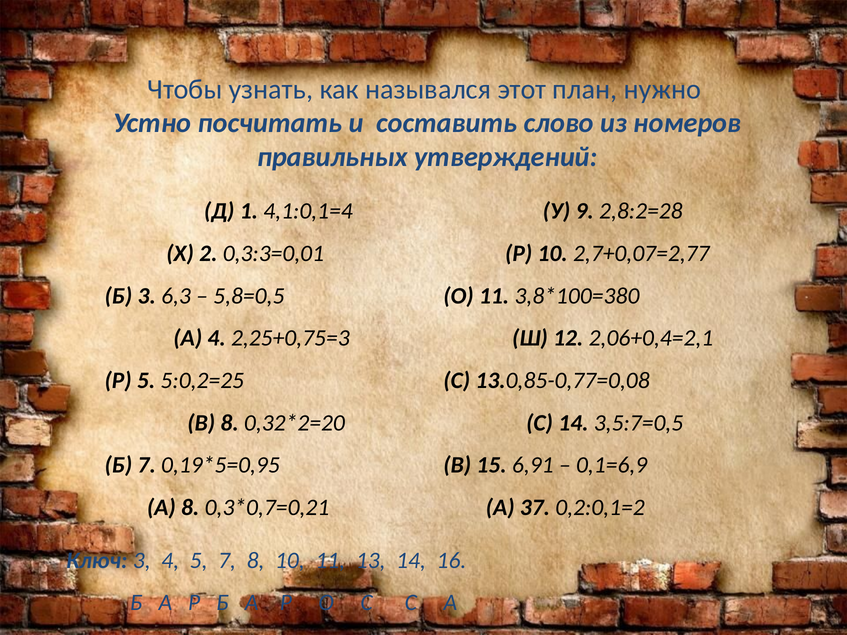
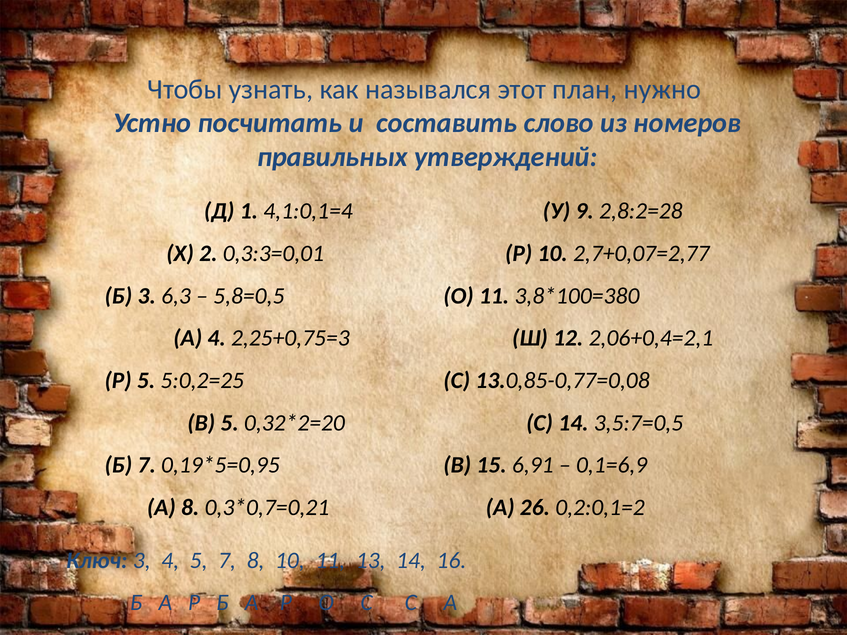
В 8: 8 -> 5 (230, 423)
37: 37 -> 26 (535, 508)
